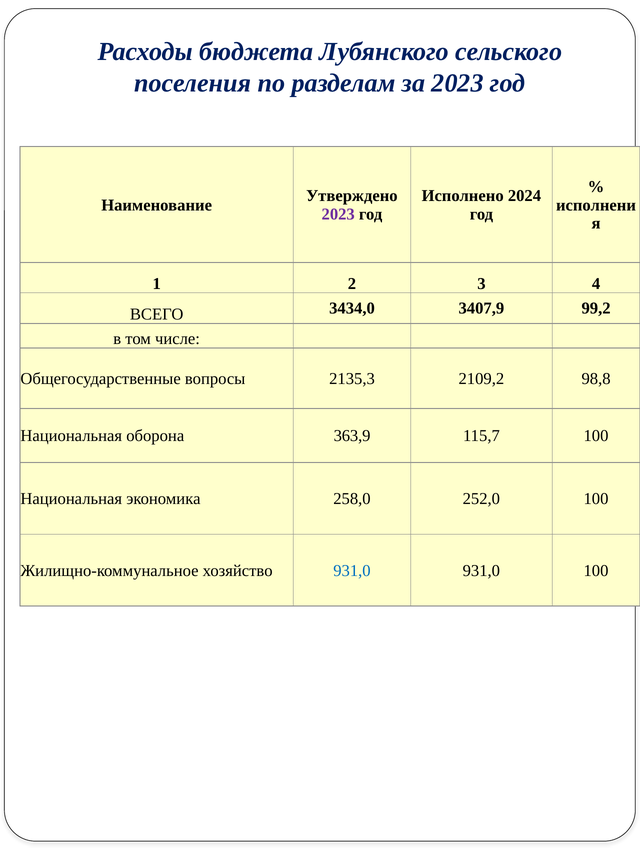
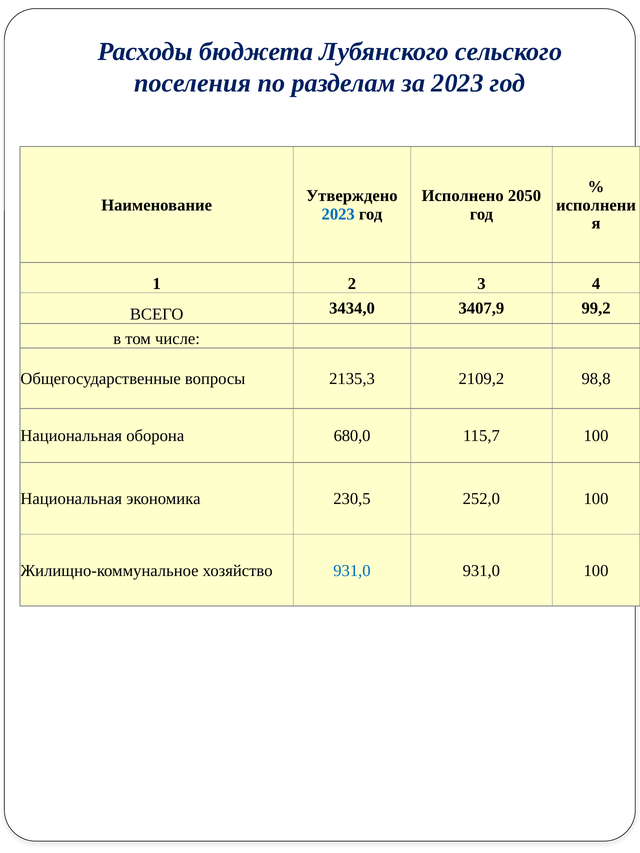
2024: 2024 -> 2050 (524, 196)
2023 colour: purple -> blue (338, 214)
363,9: 363,9 -> 680,0 (352, 436)
258,0: 258,0 -> 230,5 (352, 499)
